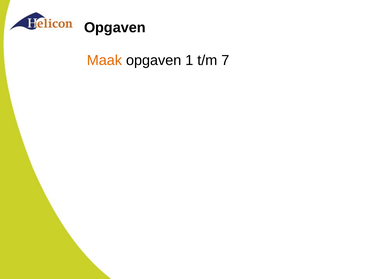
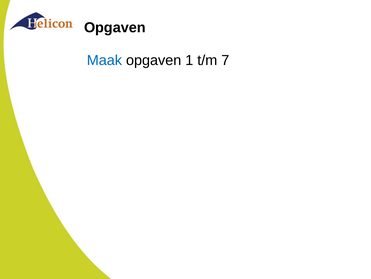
Maak colour: orange -> blue (105, 60)
